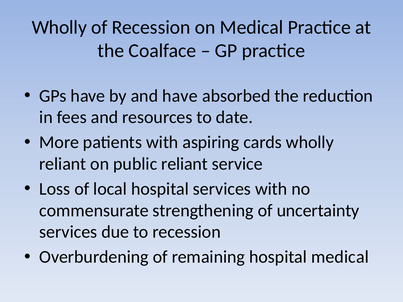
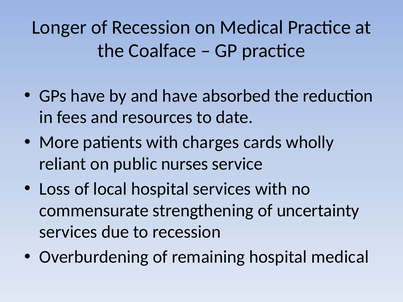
Wholly: Wholly -> Longer (59, 27)
aspiring: aspiring -> charges (211, 143)
public reliant: reliant -> nurses (185, 164)
